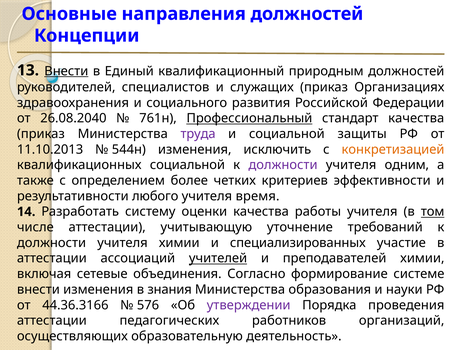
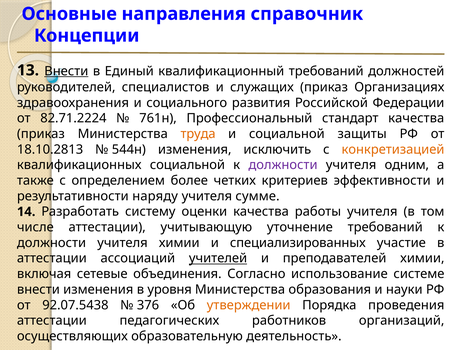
направления должностей: должностей -> справочник (307, 14)
квалификационный природным: природным -> требований (326, 71)
26.08.2040: 26.08.2040 -> 82.71.2224 (73, 118)
Профессиональный underline: present -> none (249, 118)
труда colour: purple -> orange (198, 134)
11.10.2013: 11.10.2013 -> 18.10.2813 (50, 149)
любого: любого -> наряду (155, 196)
время: время -> сумме (258, 196)
том underline: present -> none (433, 211)
формирование: формирование -> использование (339, 274)
знания: знания -> уровня (170, 289)
44.36.3166: 44.36.3166 -> 92.07.5438 (75, 305)
576: 576 -> 376 (148, 305)
утверждении colour: purple -> orange (249, 305)
